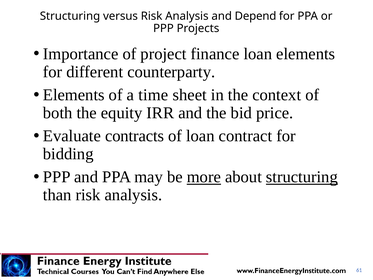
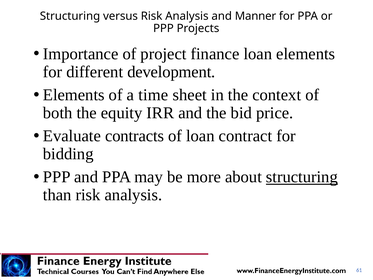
Depend: Depend -> Manner (256, 16)
counterparty: counterparty -> development (171, 72)
more underline: present -> none (204, 177)
